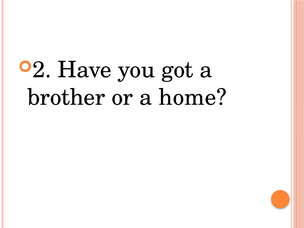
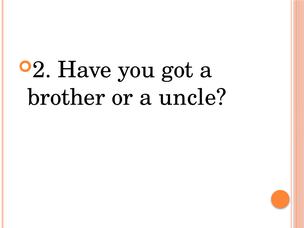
home: home -> uncle (193, 97)
